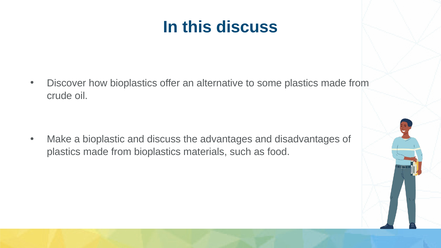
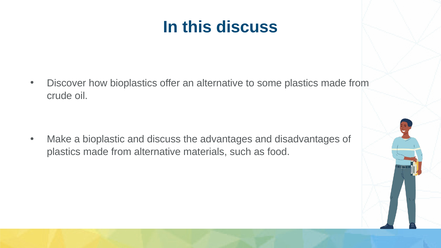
from bioplastics: bioplastics -> alternative (157, 152)
